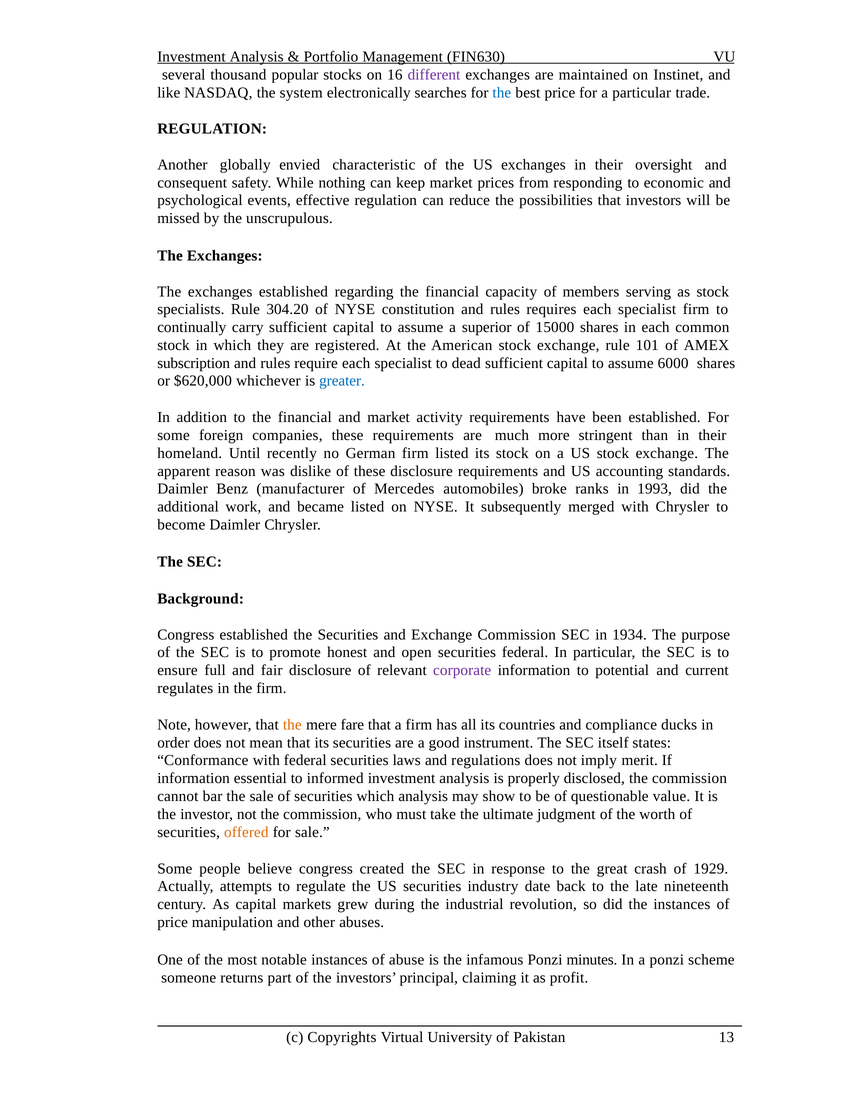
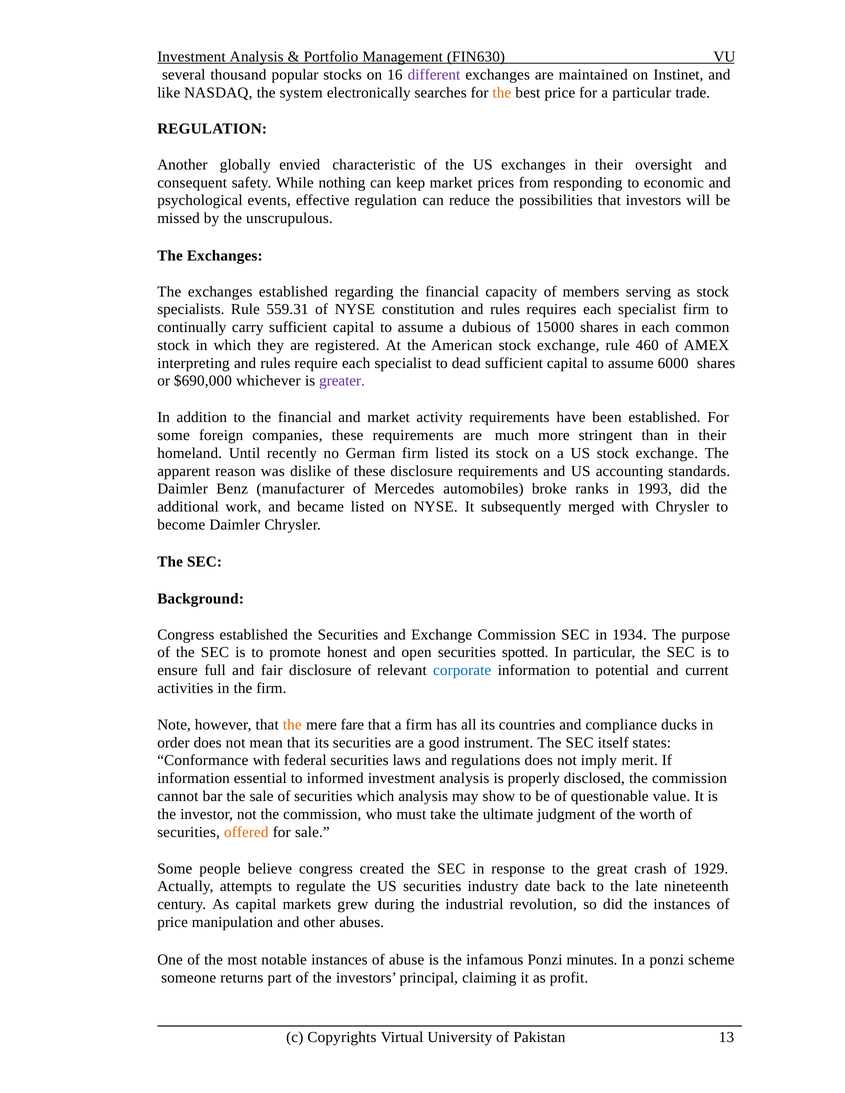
the colour: blue -> orange (502, 93)
304.20: 304.20 -> 559.31 (287, 310)
superior: superior -> dubious (487, 327)
101: 101 -> 460 (647, 345)
subscription: subscription -> interpreting (193, 363)
$620,000: $620,000 -> $690,000 (203, 381)
greater colour: blue -> purple (342, 381)
securities federal: federal -> spotted (525, 653)
corporate colour: purple -> blue (462, 671)
regulates: regulates -> activities (185, 688)
